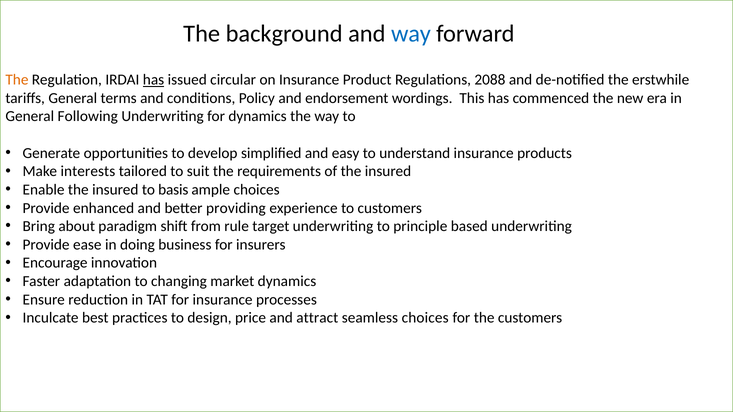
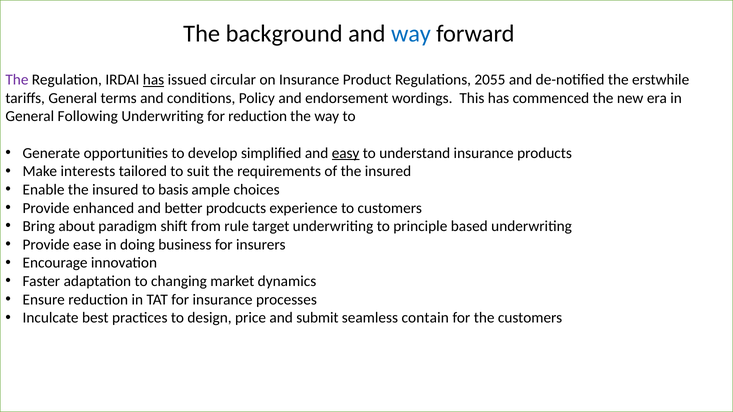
The colour: orange -> purple (17, 80)
2088: 2088 -> 2055 (490, 80)
for dynamics: dynamics -> reduction (258, 116)
easy underline: none -> present (346, 153)
providing: providing -> prodcucts (236, 208)
attract: attract -> submit (317, 318)
seamless choices: choices -> contain (425, 318)
